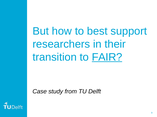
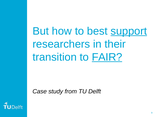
support underline: none -> present (129, 31)
